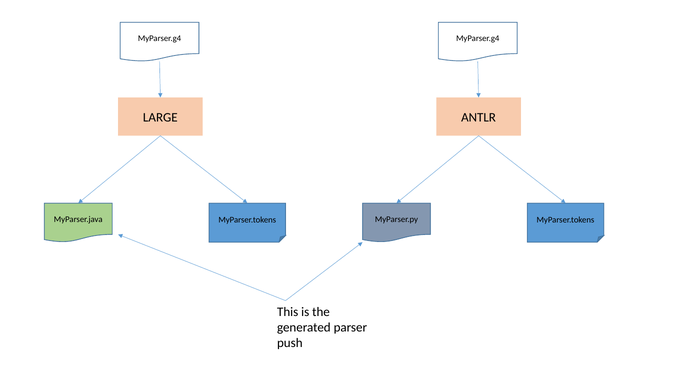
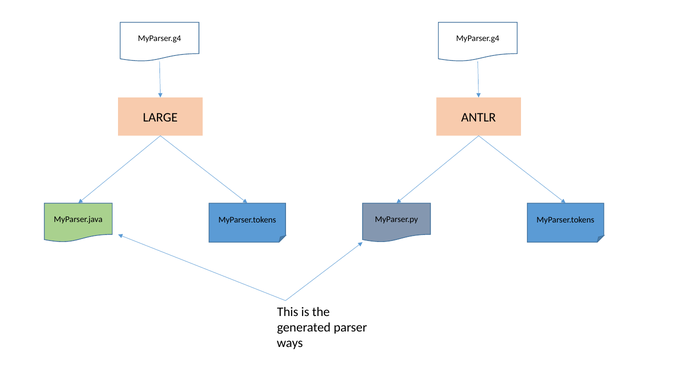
push: push -> ways (290, 343)
